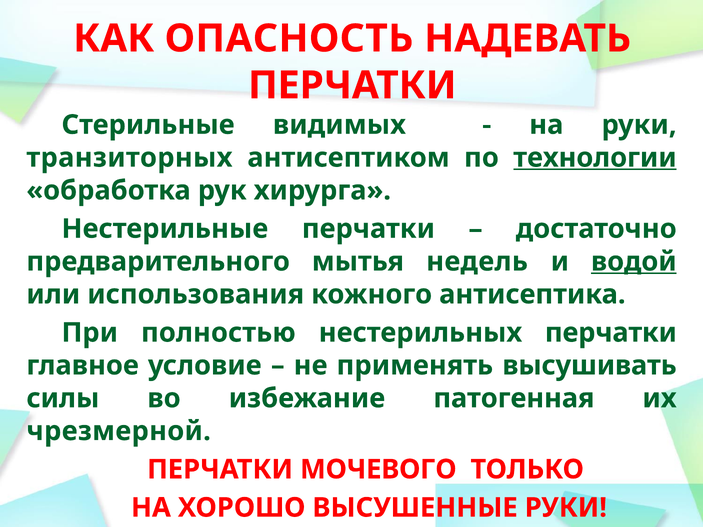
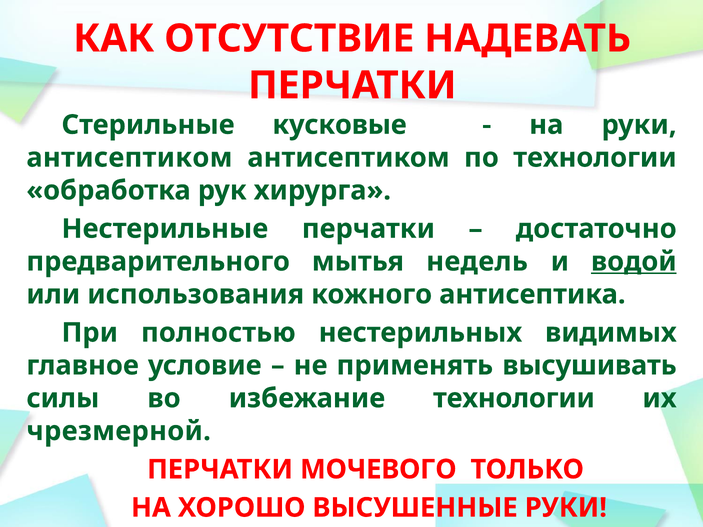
ОПАСНОСТЬ: ОПАСНОСТЬ -> ОТСУТСТВИЕ (289, 39)
видимых: видимых -> кусковые (340, 125)
транзиторных: транзиторных -> антисептиком (129, 158)
технологии underline: present -> none (595, 158)
нестерильных перчатки: перчатки -> видимых (611, 333)
избежание патогенная: патогенная -> технологии (514, 398)
